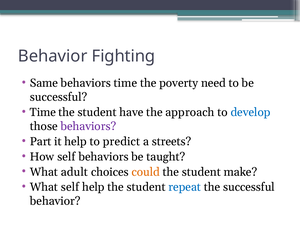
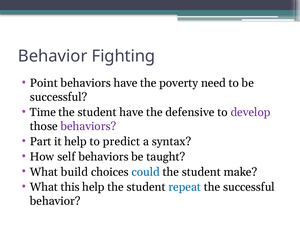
Same: Same -> Point (44, 83)
behaviors time: time -> have (126, 83)
approach: approach -> defensive (190, 112)
develop colour: blue -> purple (251, 112)
streets: streets -> syntax (171, 141)
adult: adult -> build (74, 172)
could colour: orange -> blue (146, 172)
What self: self -> this (70, 187)
